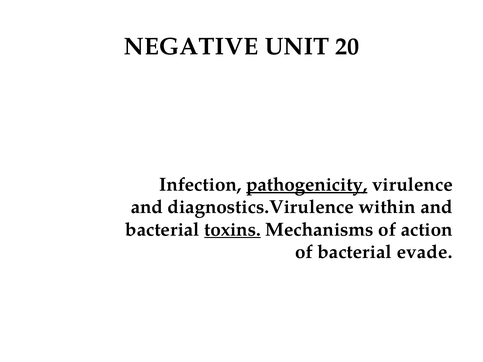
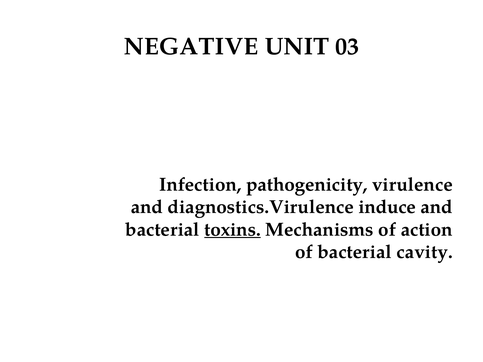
20: 20 -> 03 (347, 47)
pathogenicity underline: present -> none (307, 185)
within: within -> induce (387, 207)
evade: evade -> cavity (425, 252)
